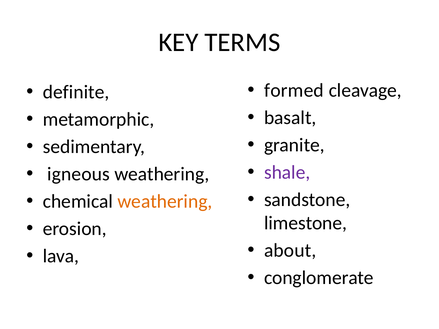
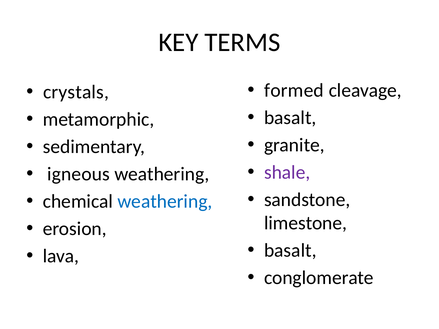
definite: definite -> crystals (76, 92)
weathering colour: orange -> blue (165, 201)
about: about -> basalt (290, 251)
